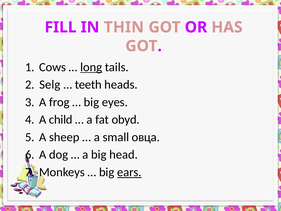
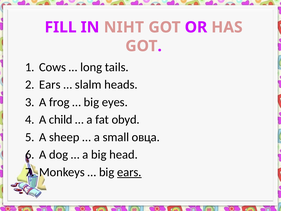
THIN: THIN -> NIHT (124, 27)
long underline: present -> none (91, 67)
Selg: Selg -> Ears (50, 85)
teeth: teeth -> slalm (88, 85)
